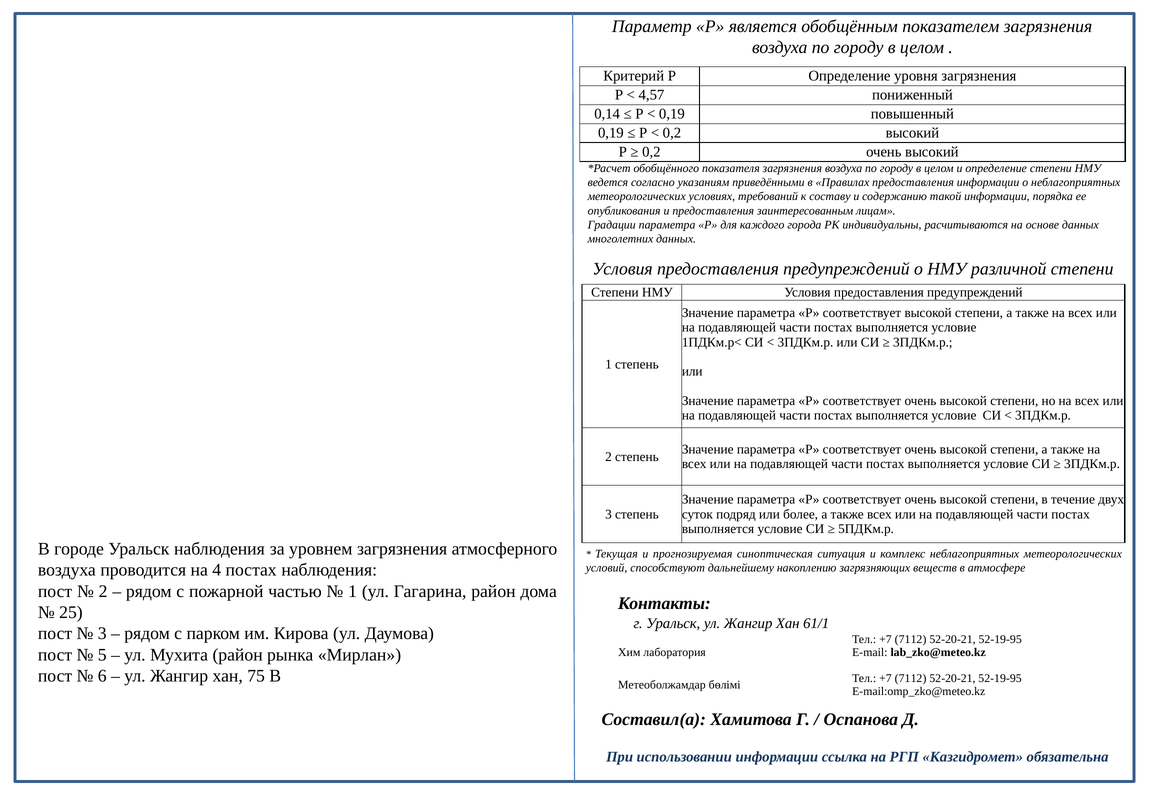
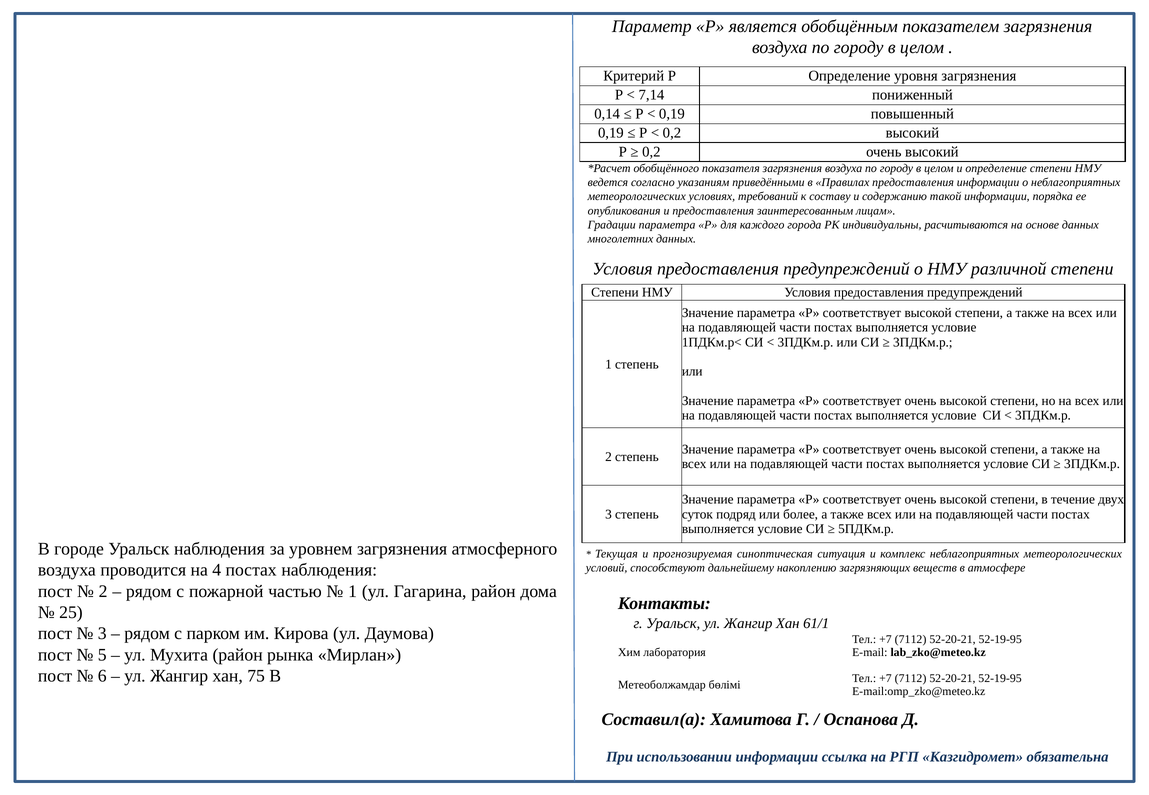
4,57: 4,57 -> 7,14 (651, 95)
